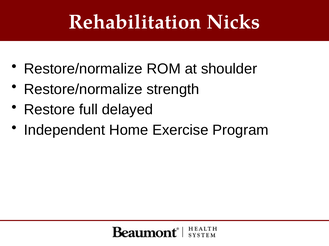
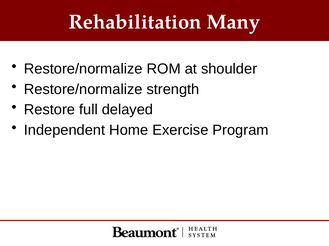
Nicks: Nicks -> Many (233, 22)
